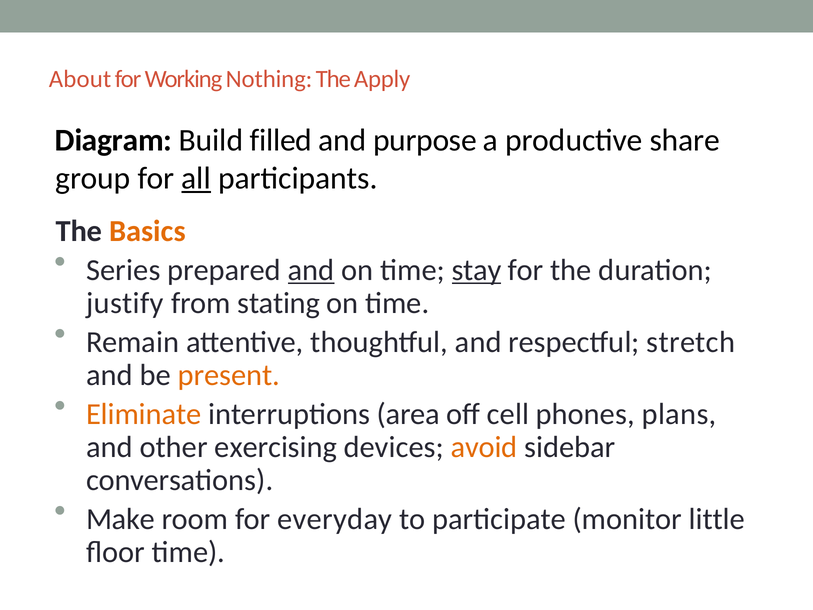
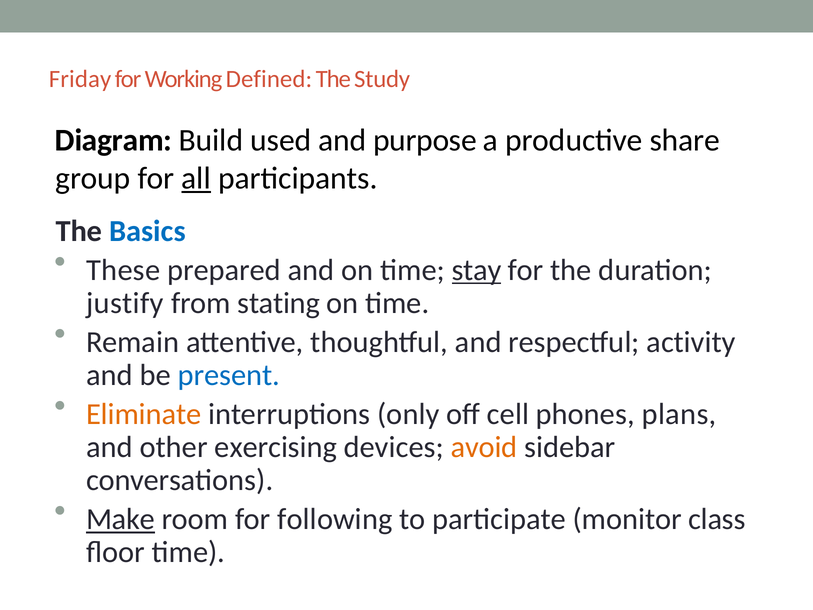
About: About -> Friday (80, 79)
Nothing: Nothing -> Defined (269, 79)
Apply: Apply -> Study (382, 79)
filled: filled -> used (281, 140)
Basics colour: orange -> blue (148, 231)
Series: Series -> These (123, 270)
and underline: present -> none (311, 270)
stretch: stretch -> activity (691, 342)
present colour: orange -> blue (229, 375)
area: area -> only (408, 414)
Make underline: none -> present (121, 519)
everyday: everyday -> following (335, 519)
little: little -> class (717, 519)
